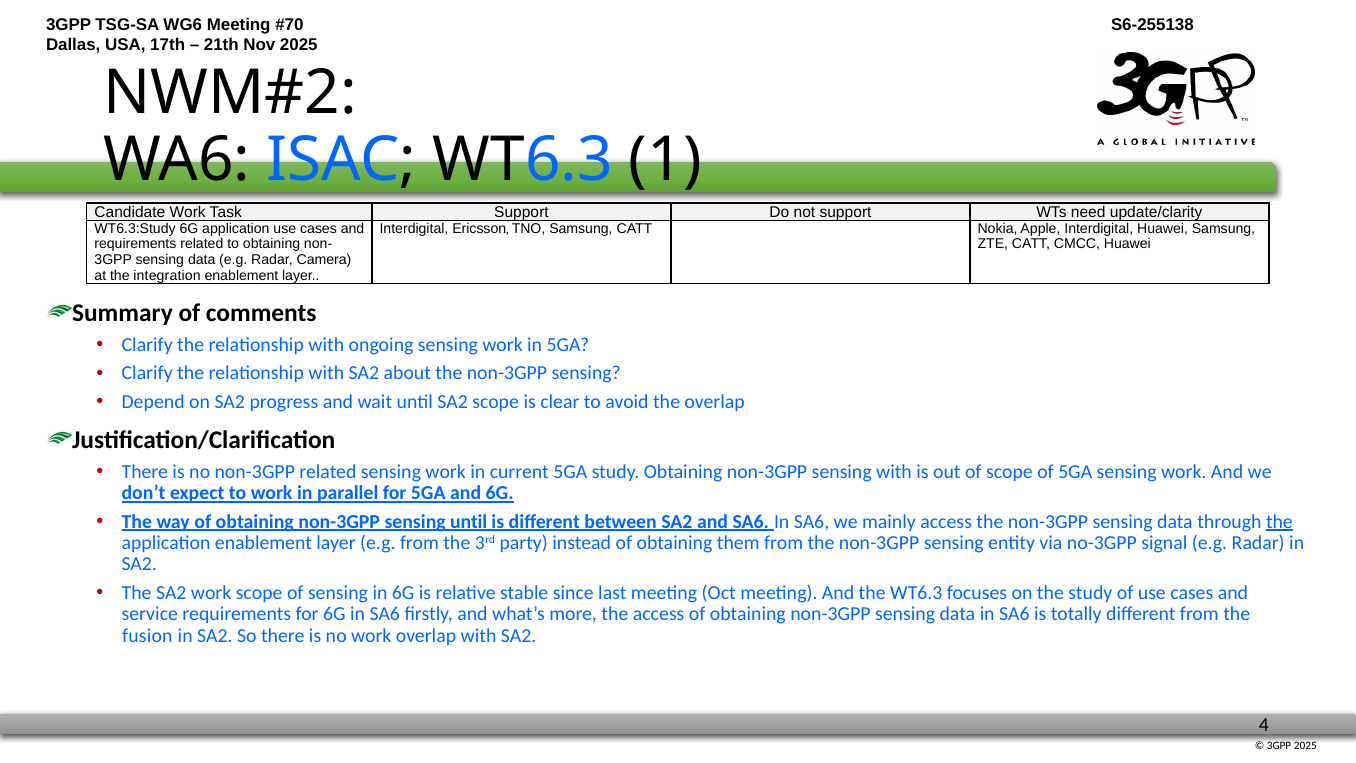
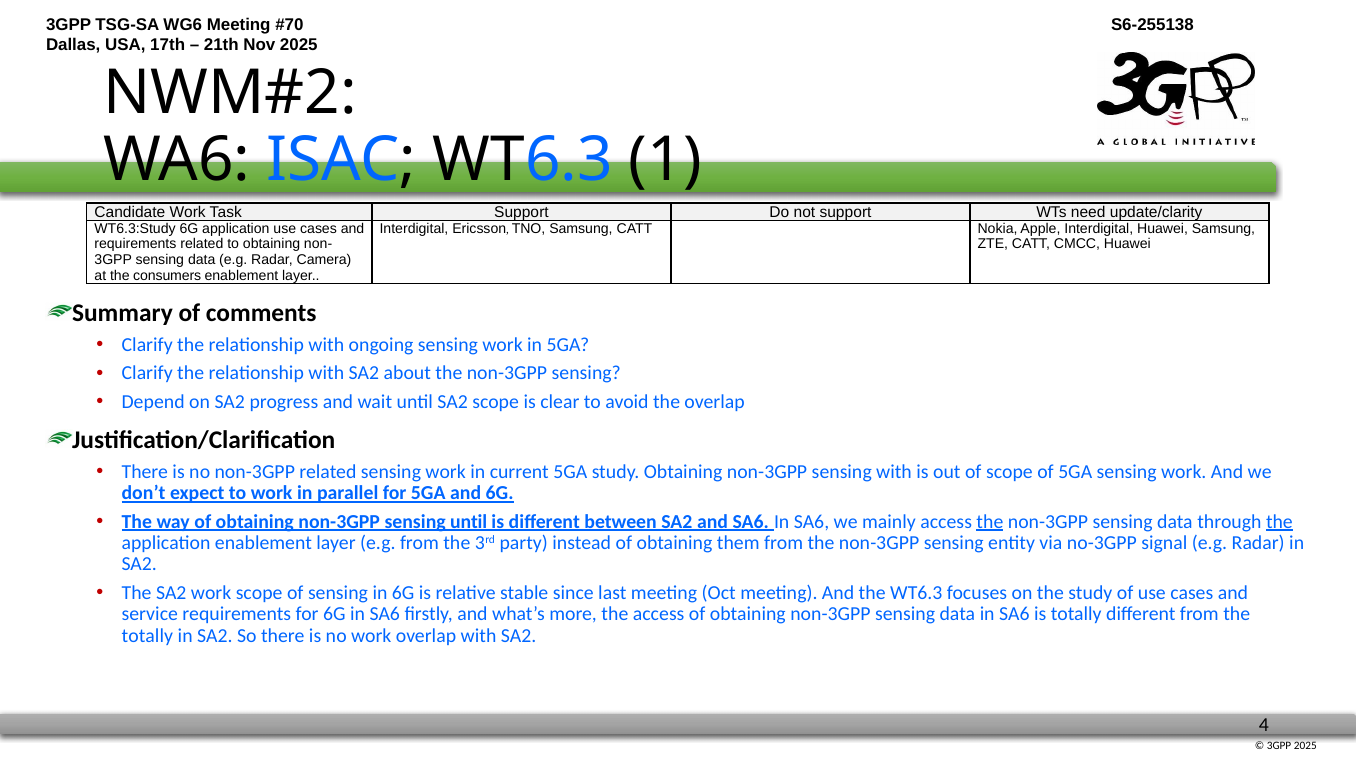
integration: integration -> consumers (167, 276)
the underline: none -> present (990, 521)
fusion: fusion -> totally (147, 635)
